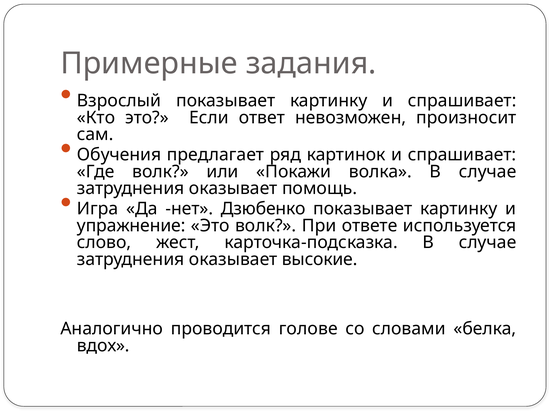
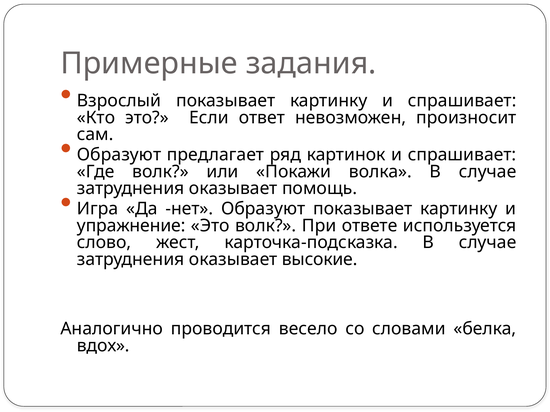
Обучения: Обучения -> Образуют (119, 155)
нет Дзюбенко: Дзюбенко -> Образуют (263, 209)
голове: голове -> весело (308, 329)
